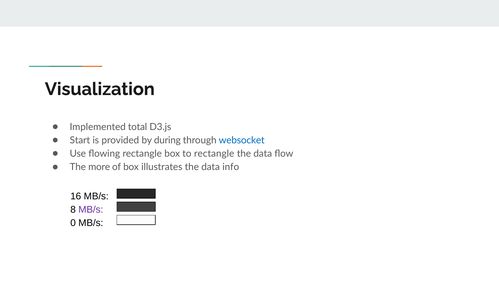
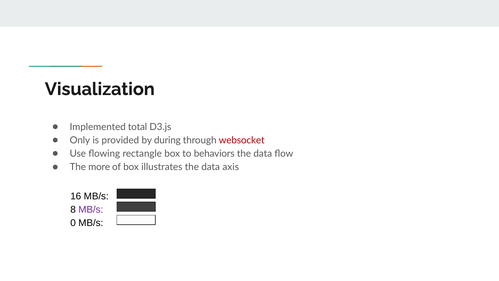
Start: Start -> Only (80, 140)
websocket colour: blue -> red (242, 140)
to rectangle: rectangle -> behaviors (214, 153)
info: info -> axis (231, 167)
